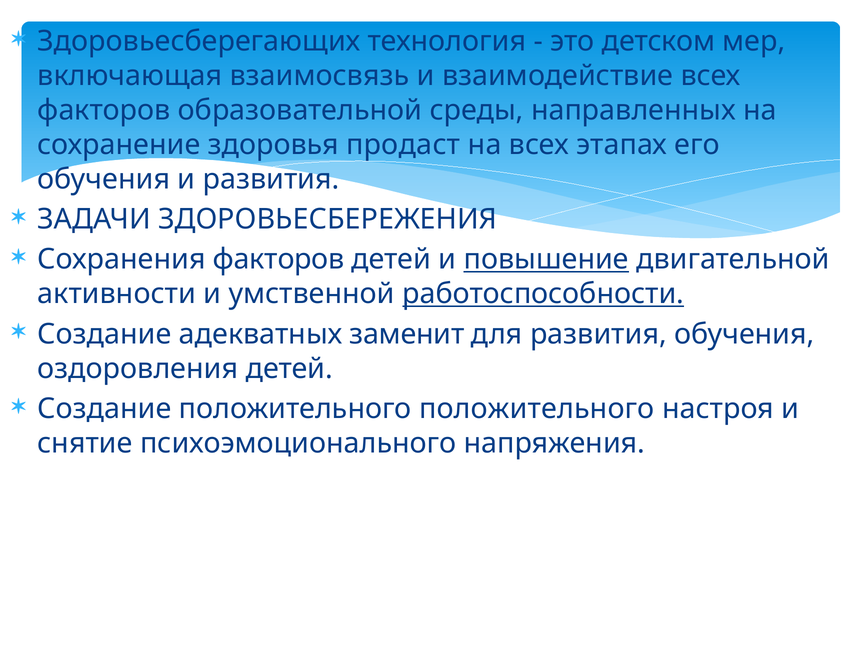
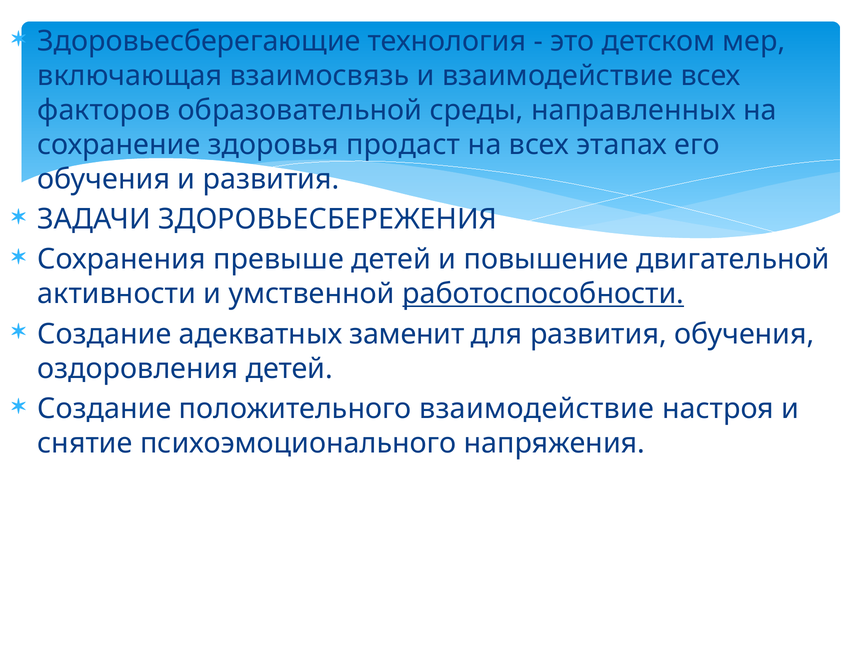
Здоровьесберегающих: Здоровьесберегающих -> Здоровьесберегающие (199, 41)
Сохранения факторов: факторов -> превыше (278, 259)
повышение underline: present -> none (546, 259)
положительного положительного: положительного -> взаимодействие (537, 409)
